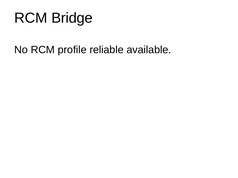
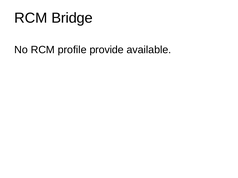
reliable: reliable -> provide (107, 50)
